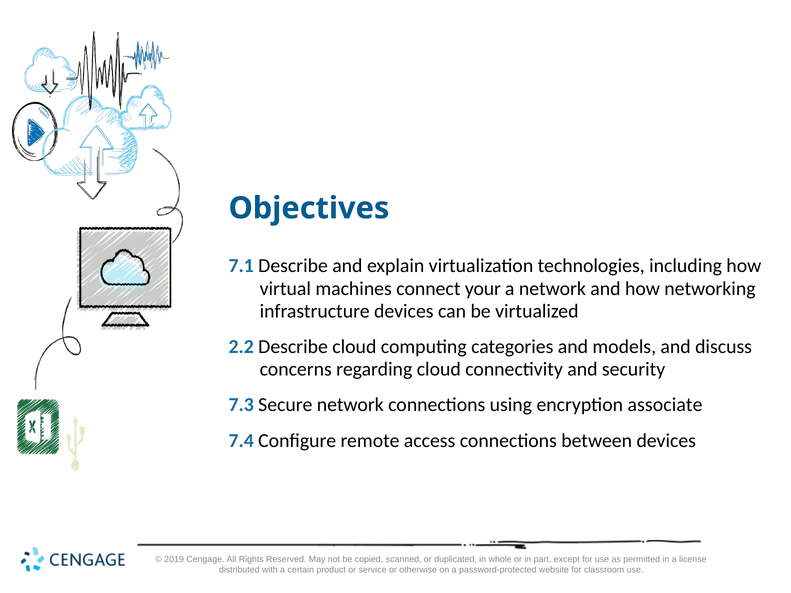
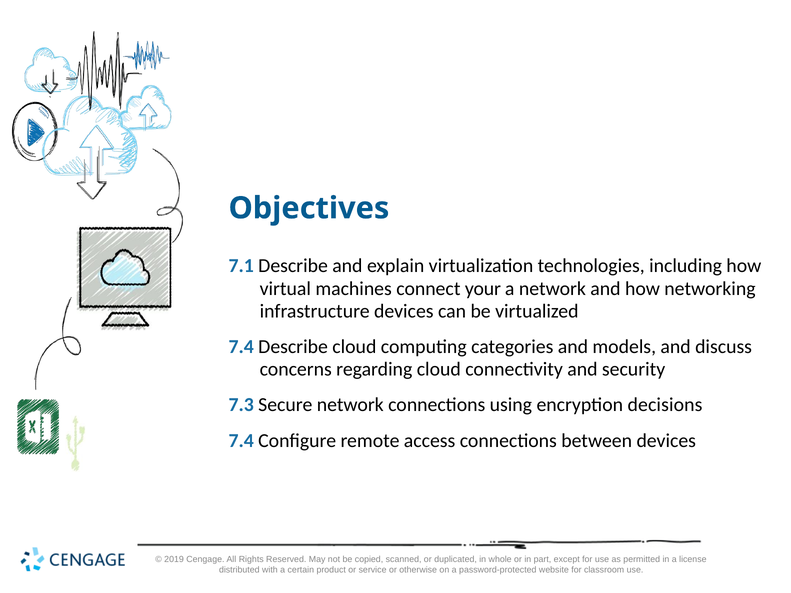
2.2: 2.2 -> 7.4 (241, 347)
associate: associate -> decisions (665, 405)
